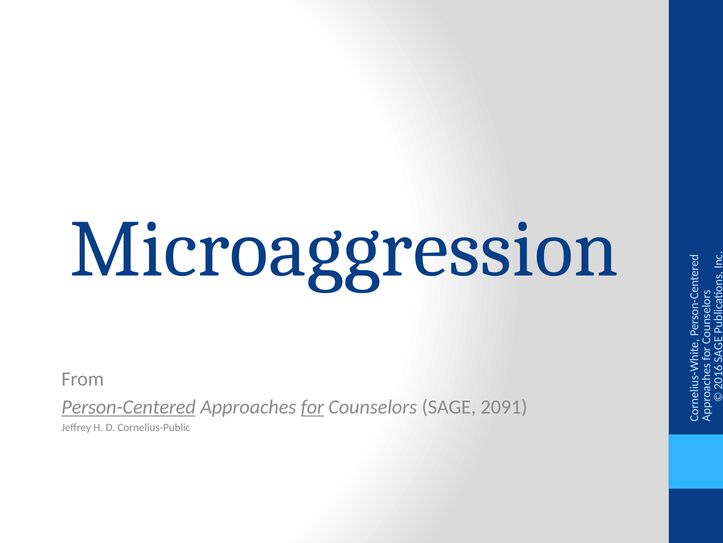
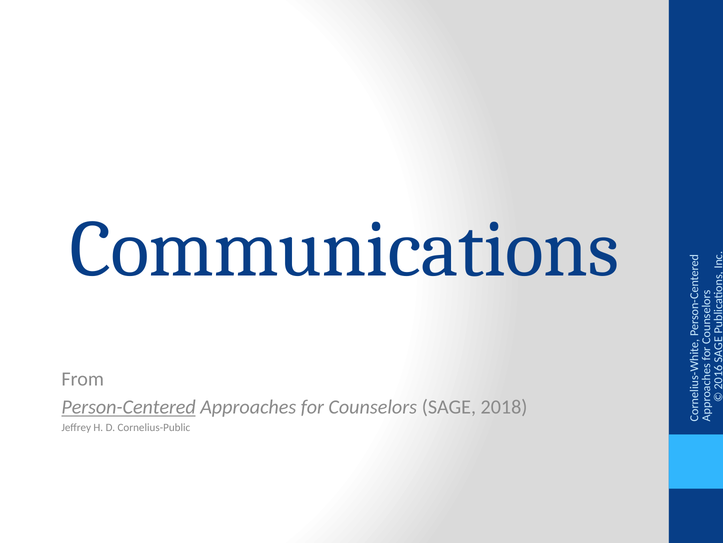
Microaggression: Microaggression -> Communications (344, 249)
for underline: present -> none (312, 407)
2091: 2091 -> 2018 (504, 407)
